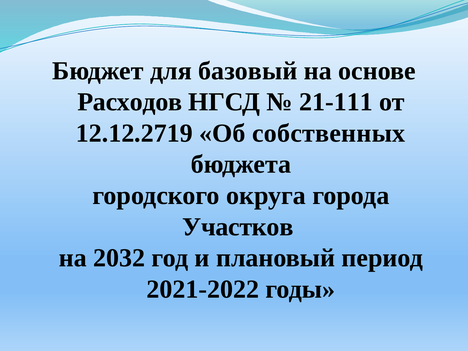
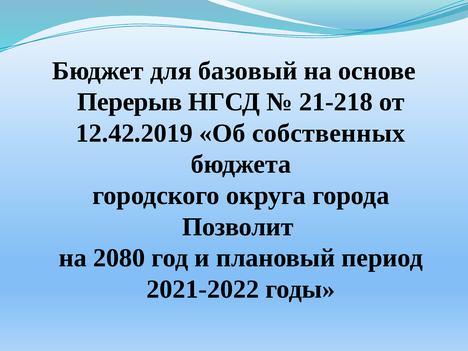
Расходов: Расходов -> Перерыв (130, 102)
21-111: 21-111 -> 21-218 (336, 102)
12.12.2719: 12.12.2719 -> 12.42.2019 (134, 133)
Участков: Участков -> Позволит (238, 227)
2032: 2032 -> 2080 (119, 258)
